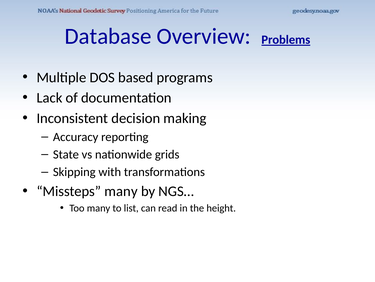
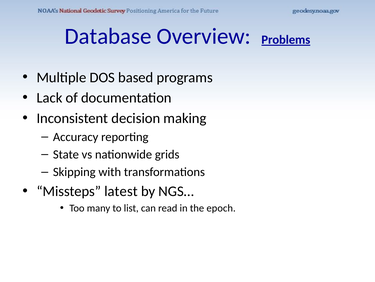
Missteps many: many -> latest (121, 191)
height: height -> epoch (221, 208)
